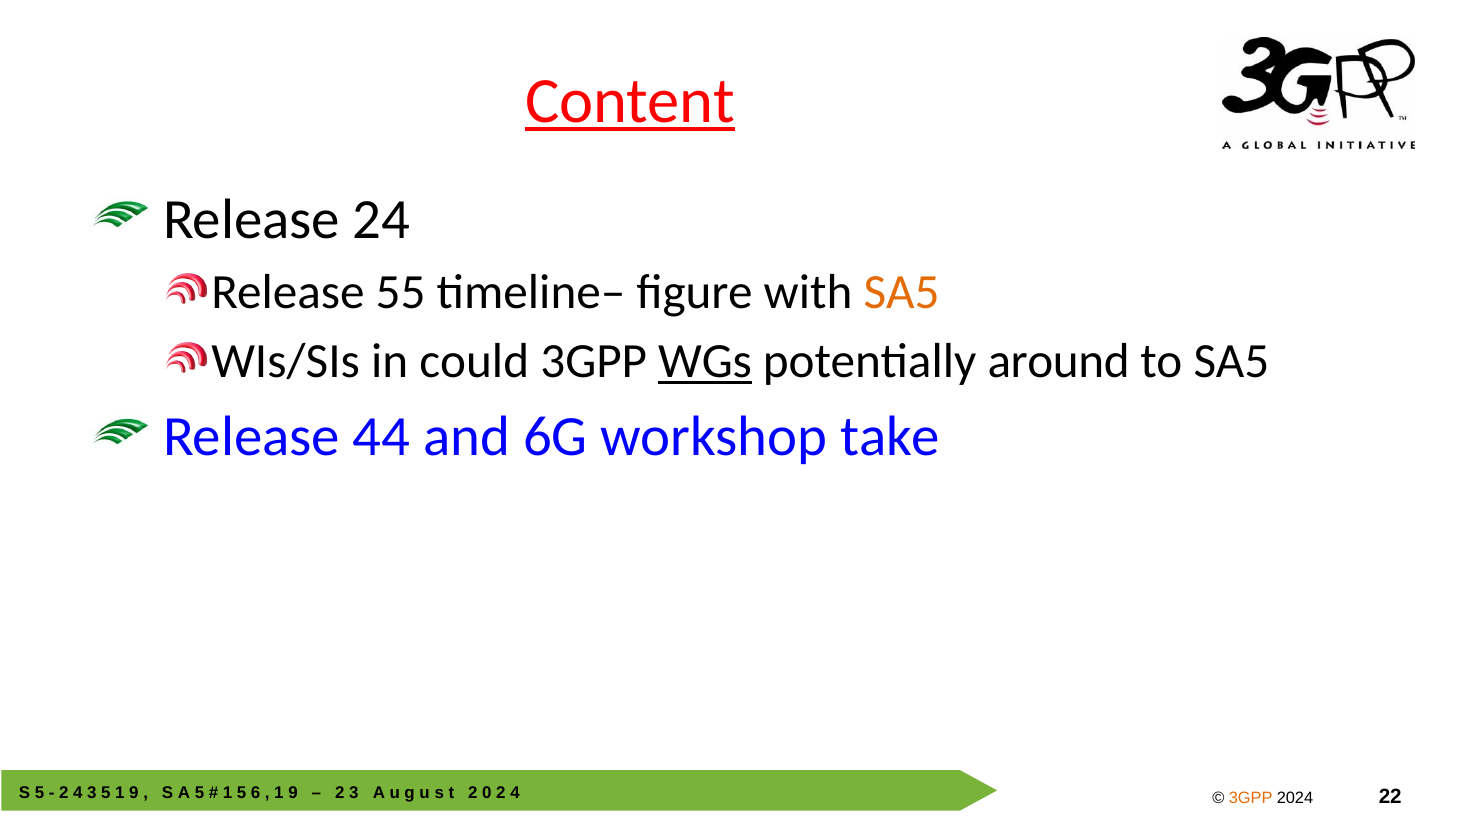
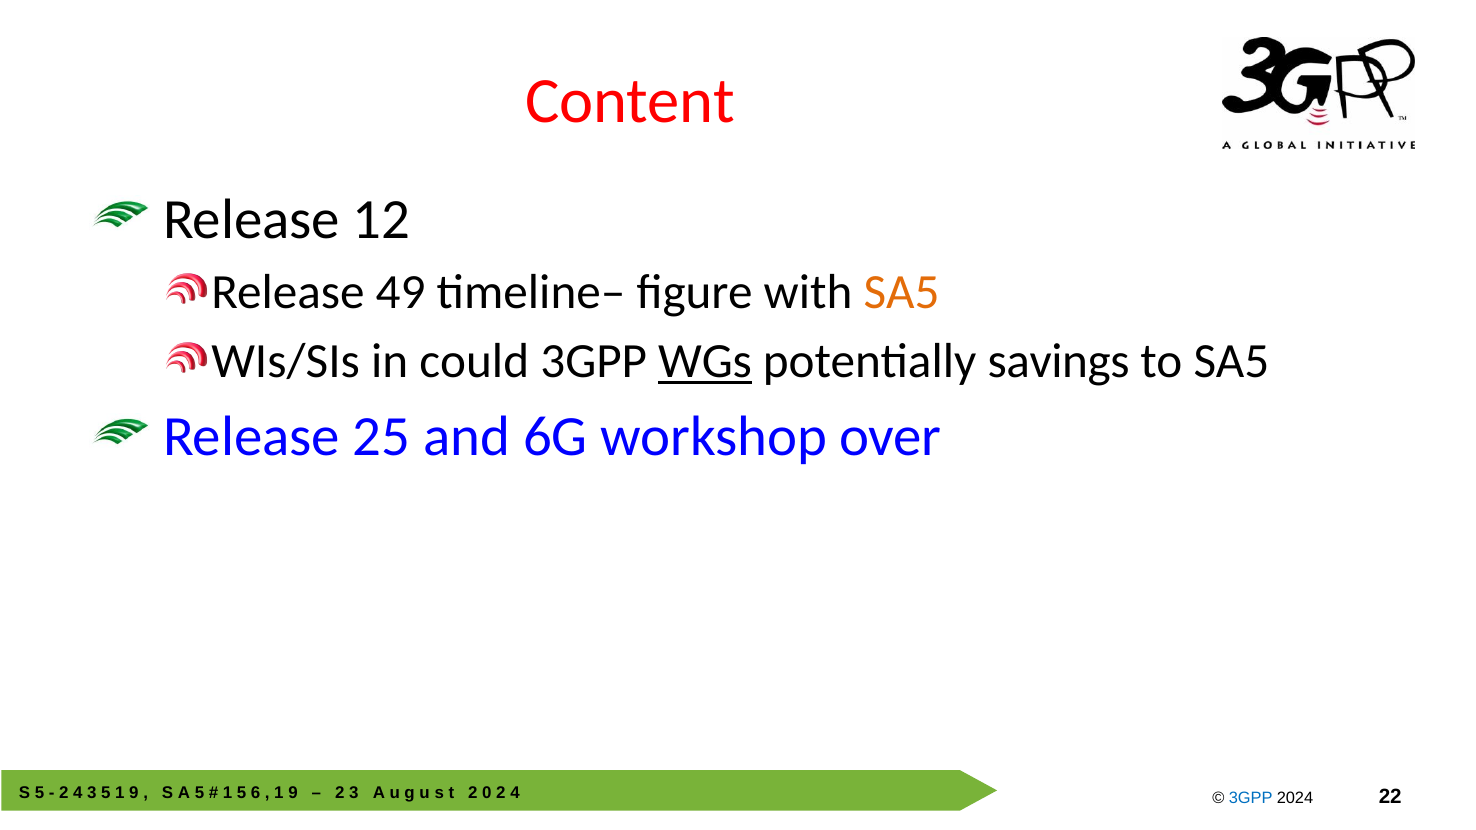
Content underline: present -> none (630, 101)
24: 24 -> 12 (382, 220)
55: 55 -> 49 (401, 293)
around: around -> savings (1059, 362)
44: 44 -> 25 (382, 437)
take: take -> over (890, 437)
3GPP colour: orange -> blue (1251, 799)
